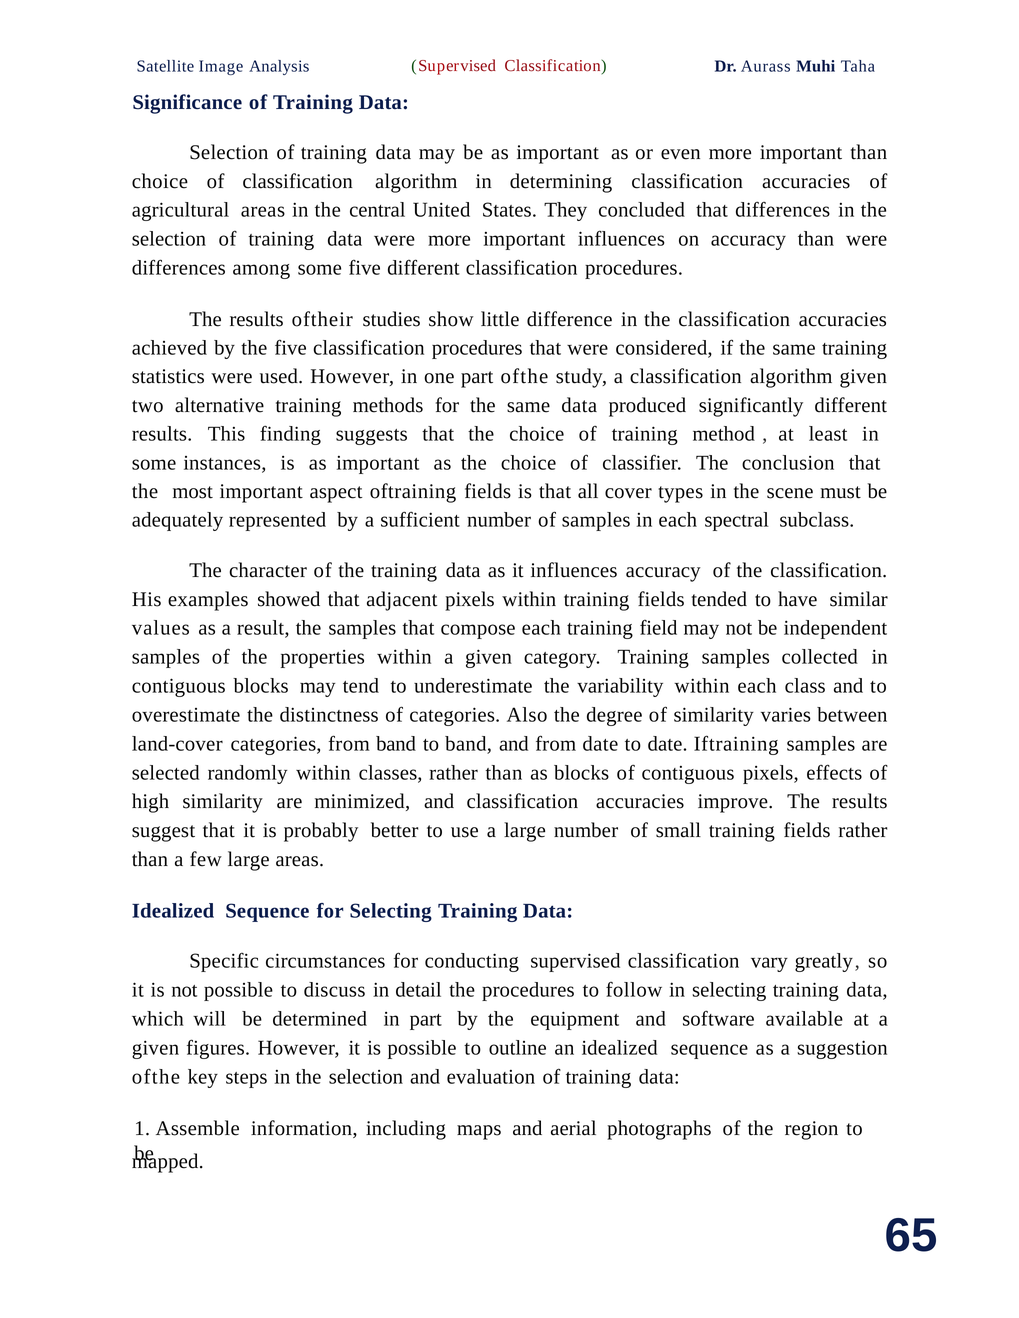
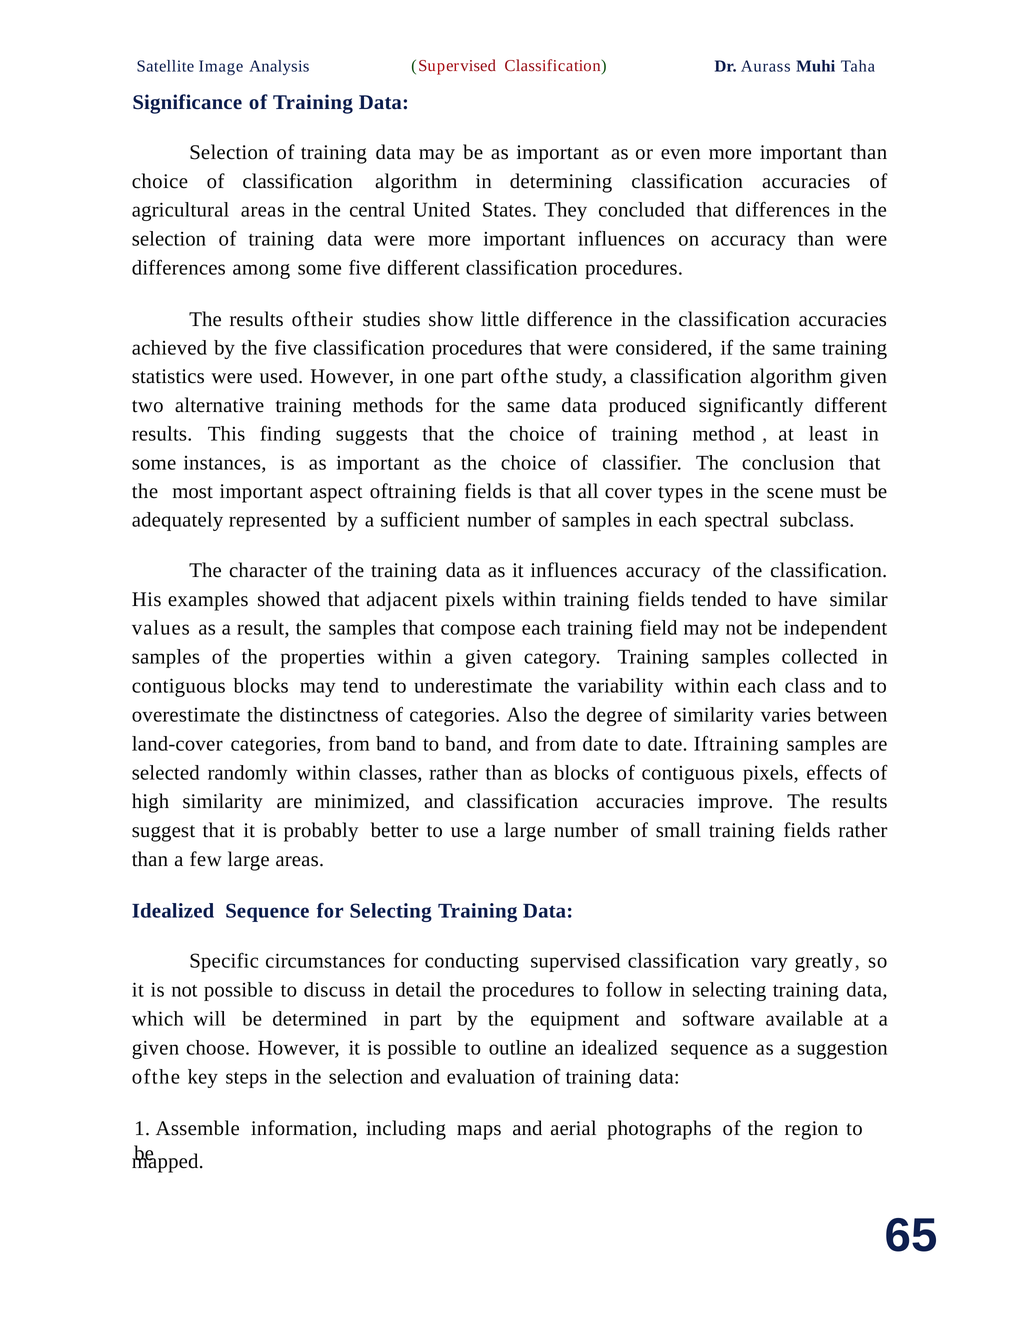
figures: figures -> choose (218, 1048)
